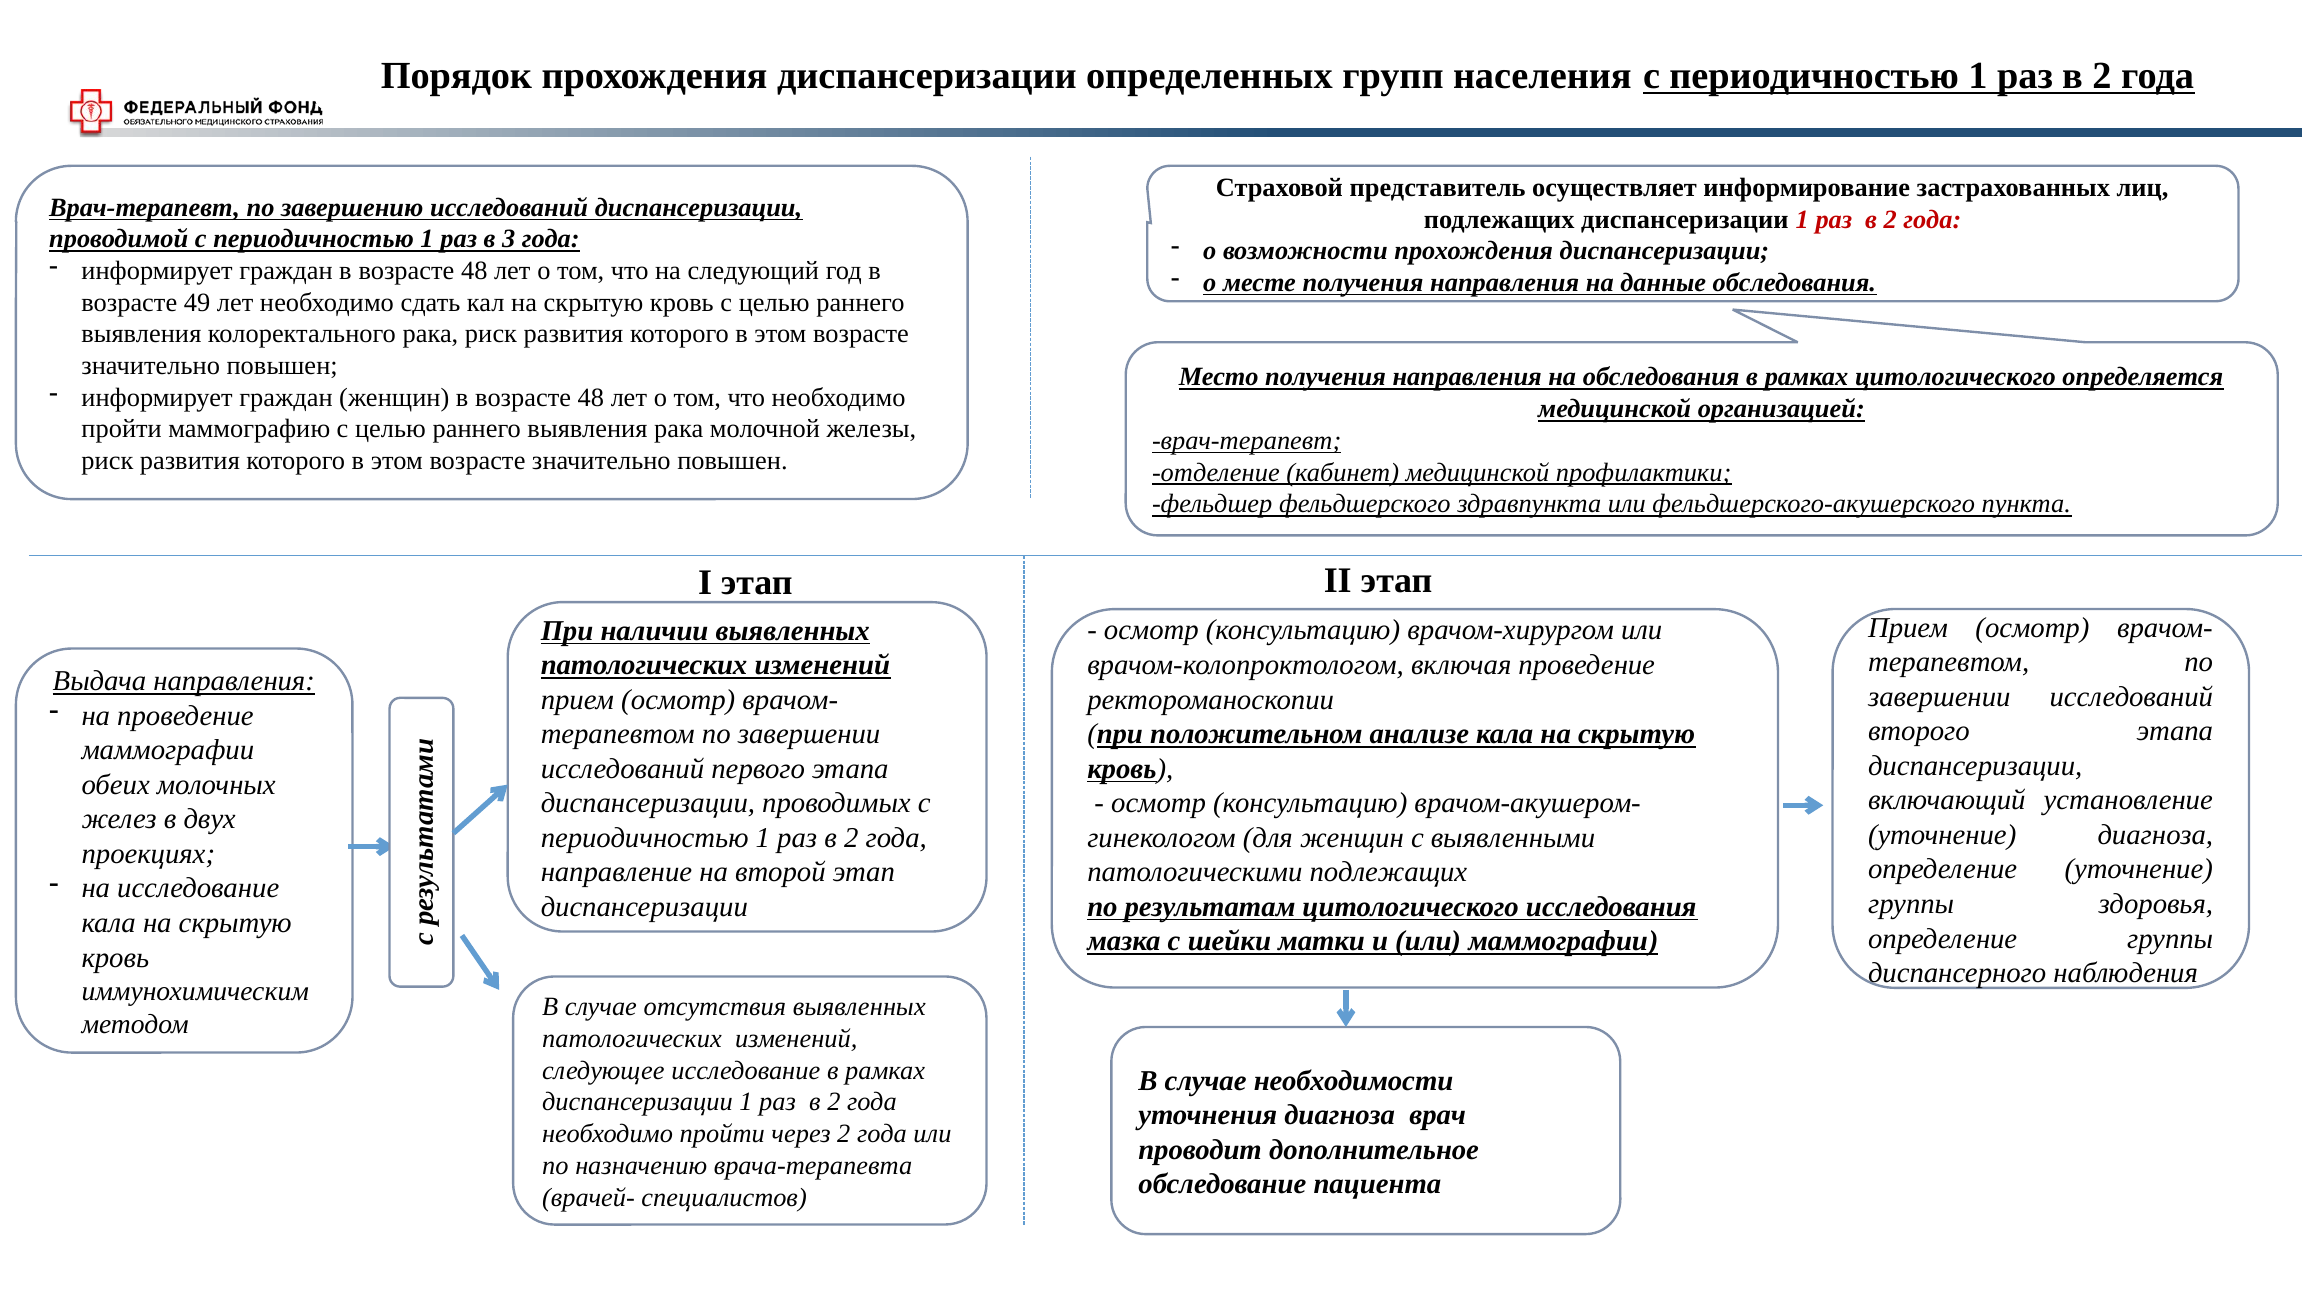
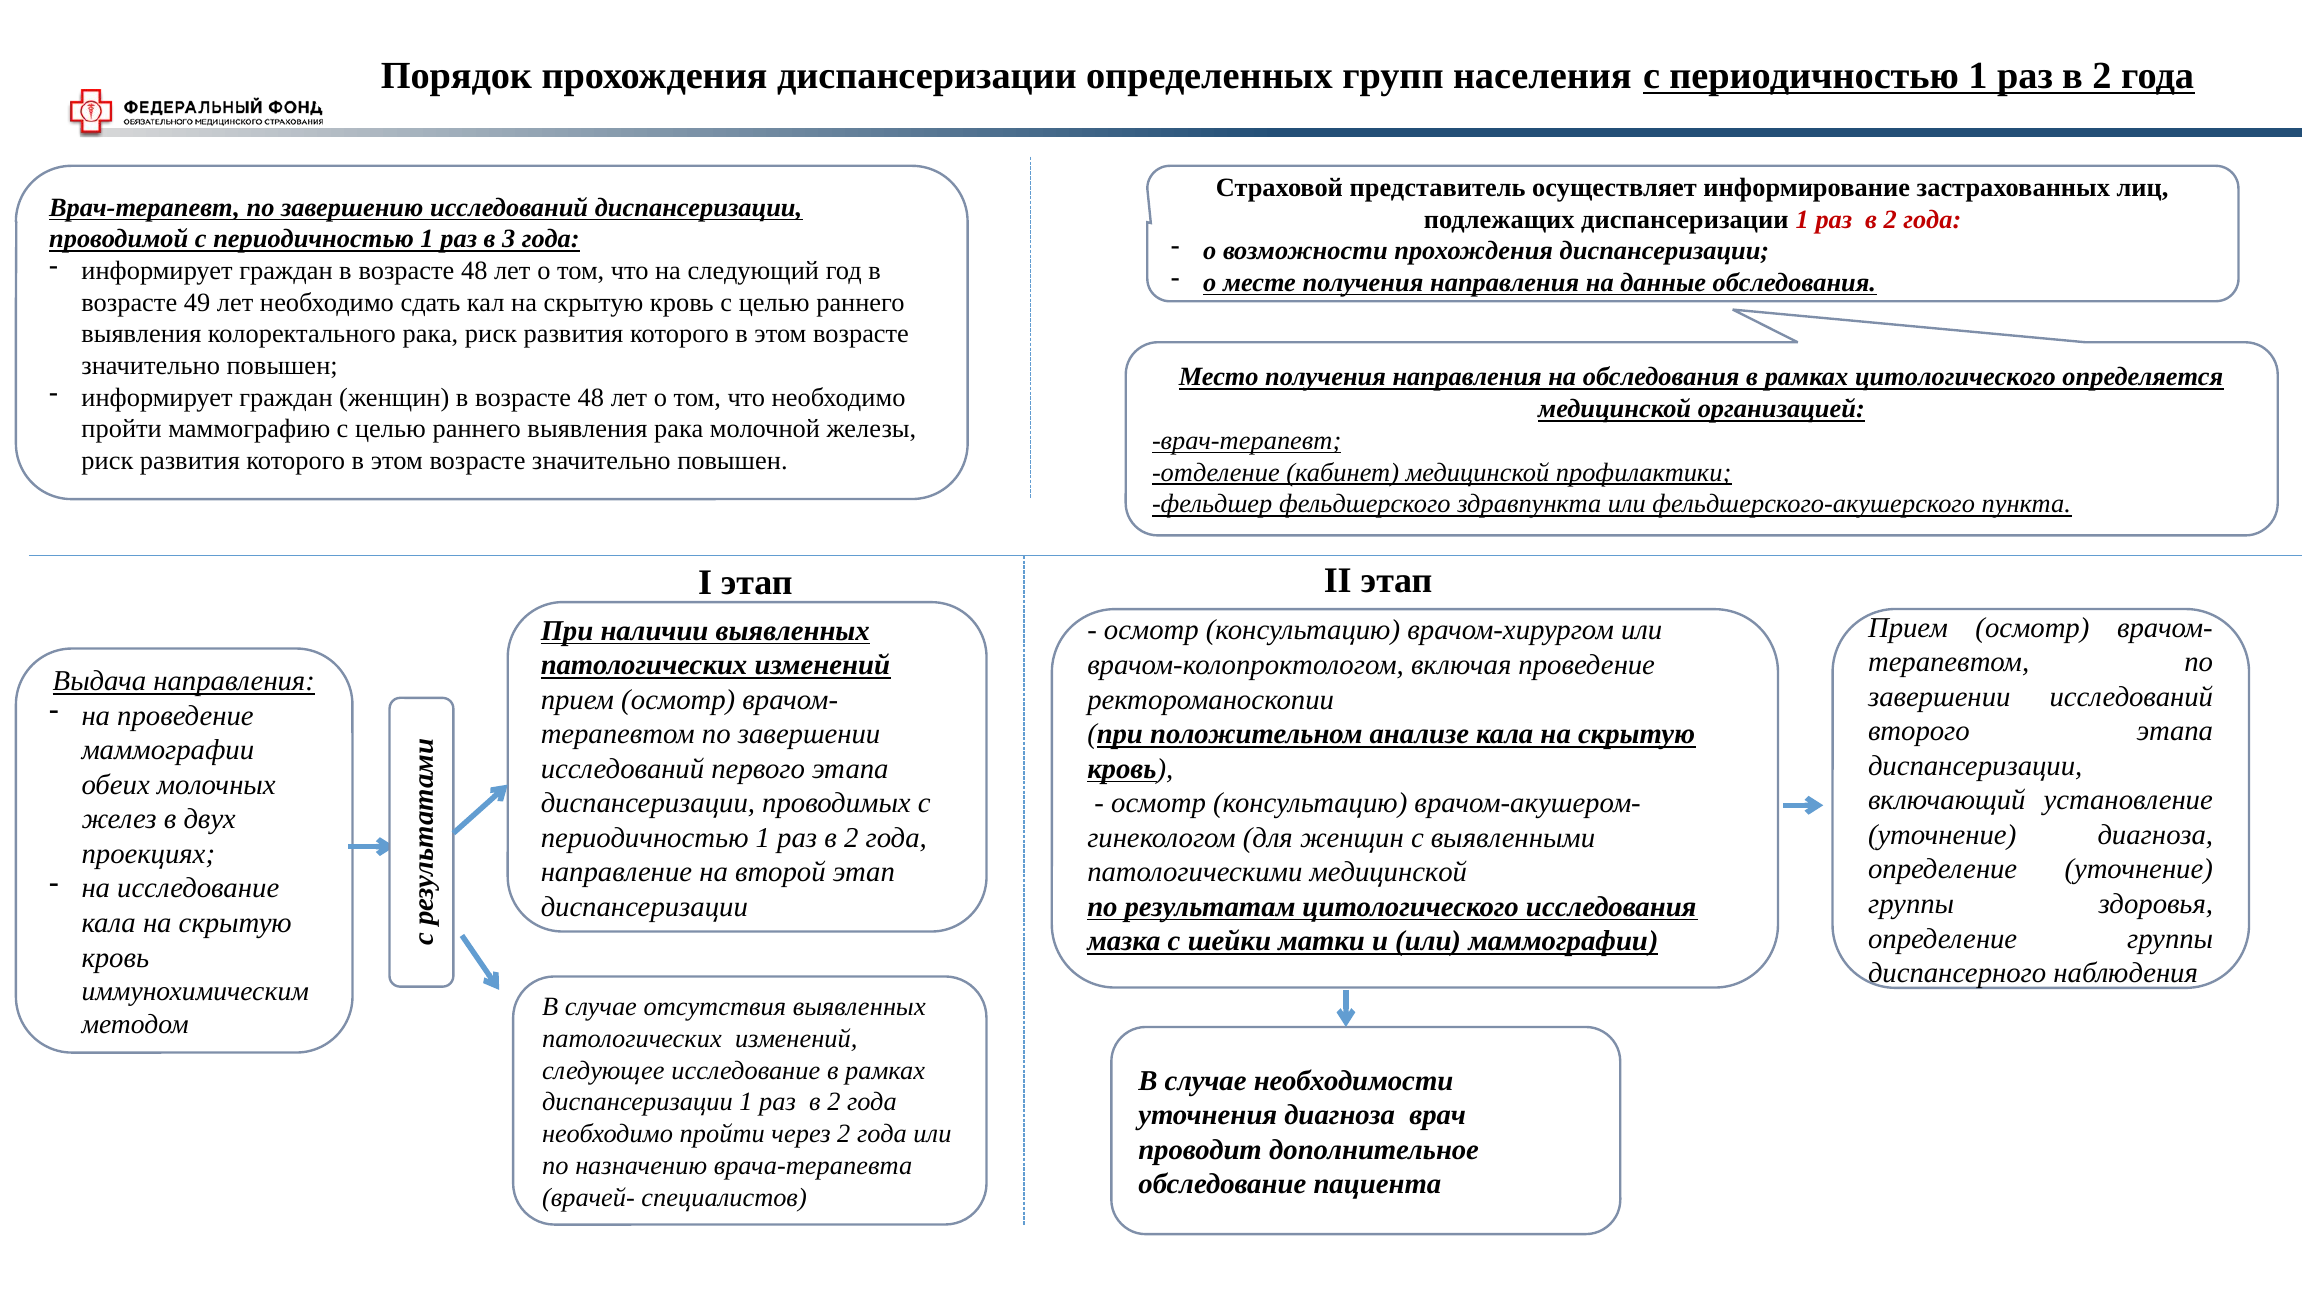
патологическими подлежащих: подлежащих -> медицинской (1388, 872)
